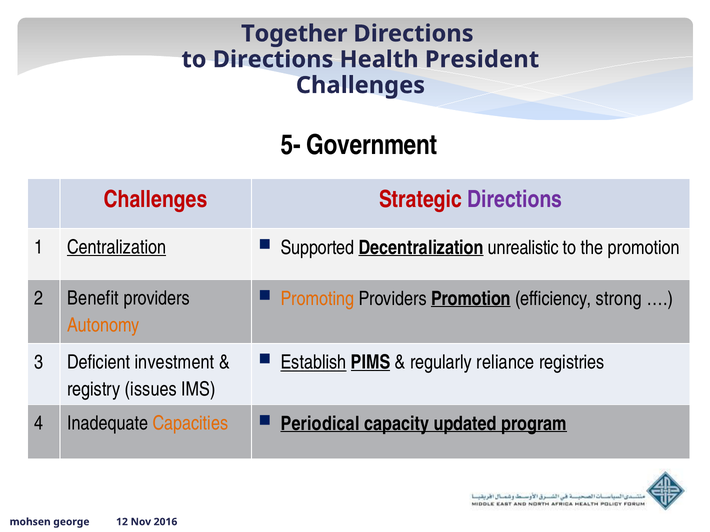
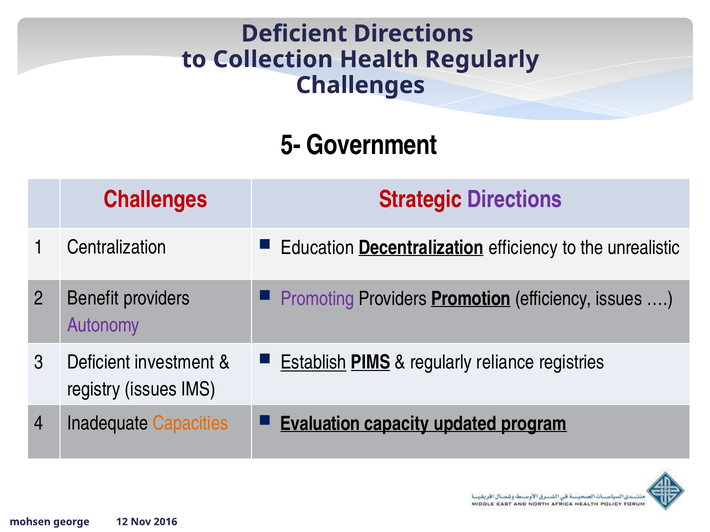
Together: Together -> Deficient (294, 34)
to Directions: Directions -> Collection (273, 59)
Health President: President -> Regularly (482, 59)
Centralization underline: present -> none (117, 247)
Supported: Supported -> Education (317, 248)
Decentralization unrealistic: unrealistic -> efficiency (523, 248)
the promotion: promotion -> unrealistic (644, 248)
Promoting colour: orange -> purple (317, 299)
efficiency strong: strong -> issues (619, 299)
Autonomy colour: orange -> purple (103, 326)
Periodical: Periodical -> Evaluation (320, 424)
